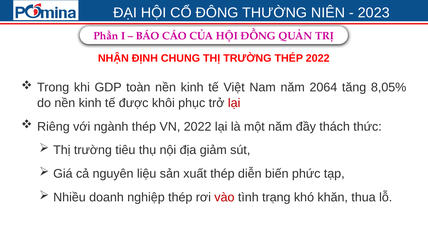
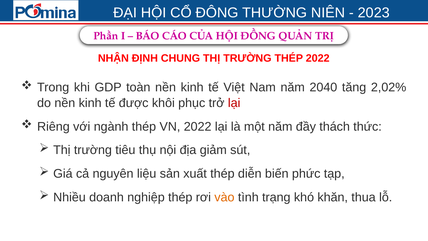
2064: 2064 -> 2040 (323, 87)
8,05%: 8,05% -> 2,02% (389, 87)
vào colour: red -> orange (224, 197)
